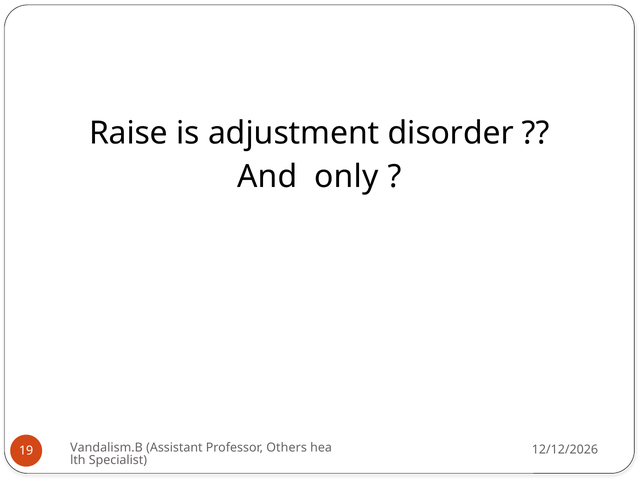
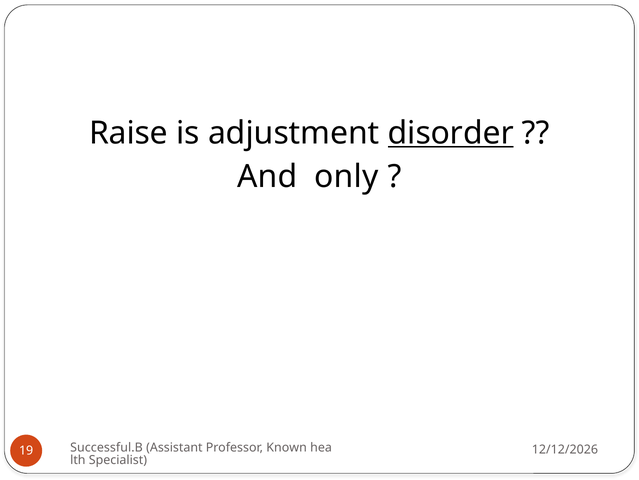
disorder underline: none -> present (451, 133)
Vandalism.B: Vandalism.B -> Successful.B (107, 447)
Others: Others -> Known (287, 447)
